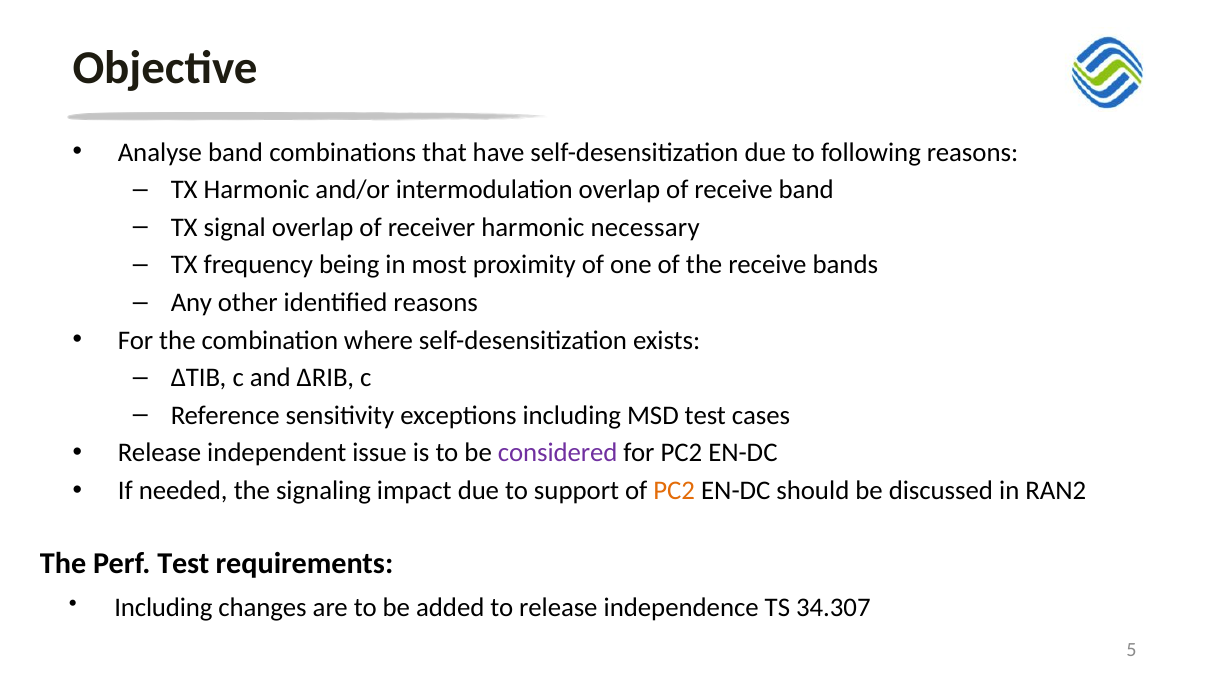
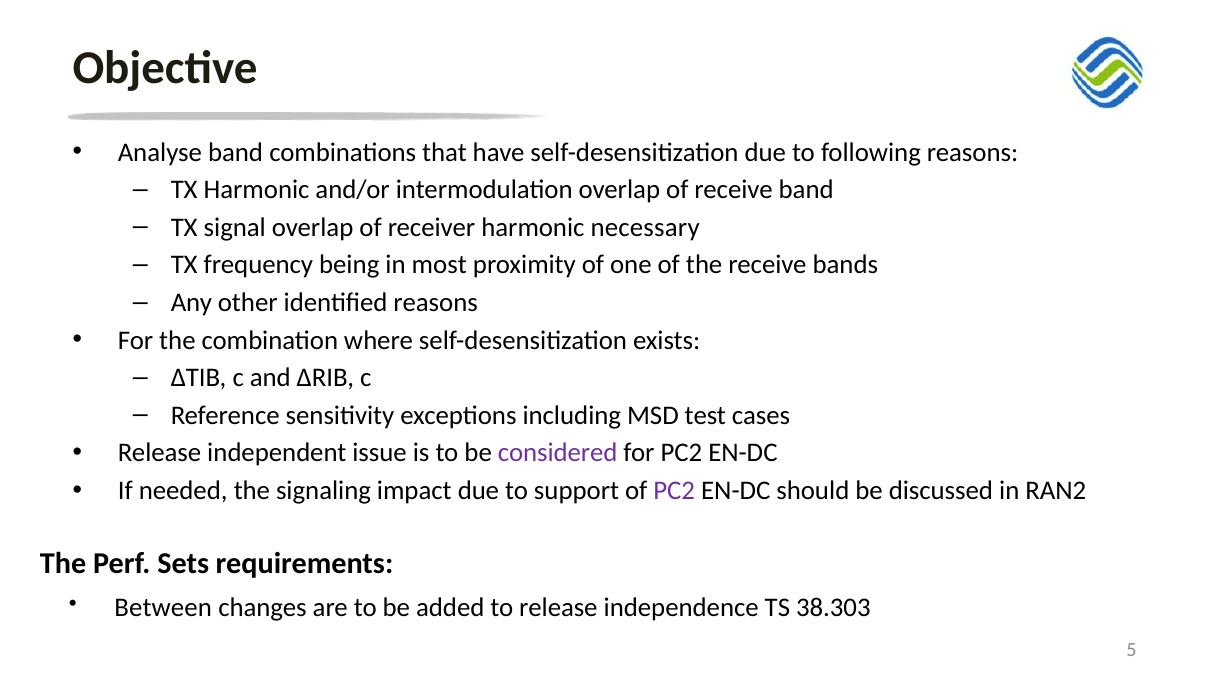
PC2 colour: orange -> purple (674, 491)
Perf Test: Test -> Sets (183, 564)
Including: Including -> Between (163, 608)
34.307: 34.307 -> 38.303 (833, 608)
